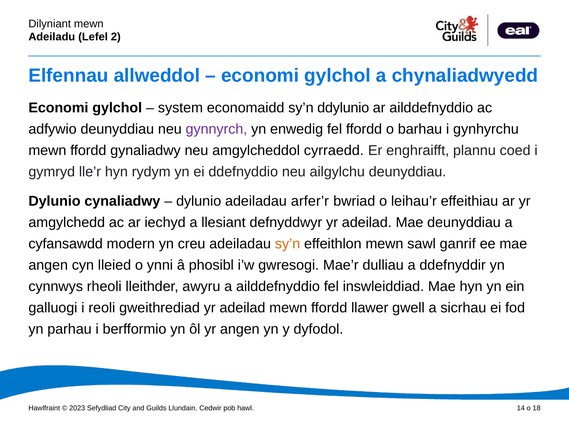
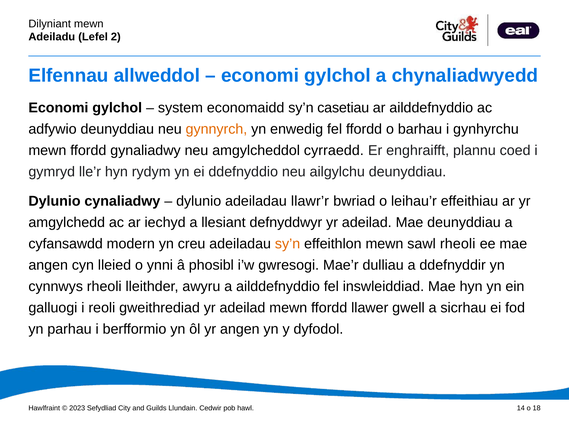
ddylunio: ddylunio -> casetiau (343, 108)
gynnyrch colour: purple -> orange (216, 129)
arfer’r: arfer’r -> llawr’r (310, 201)
sawl ganrif: ganrif -> rheoli (458, 244)
